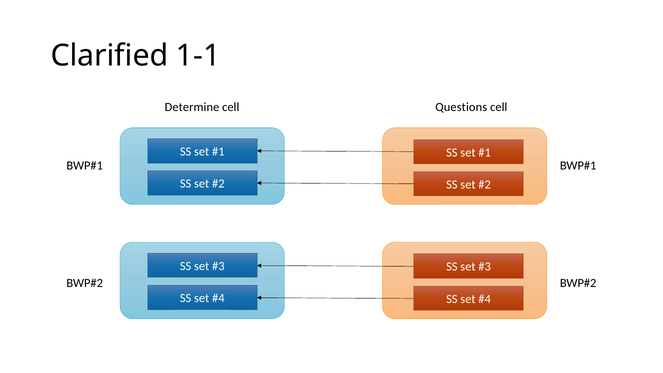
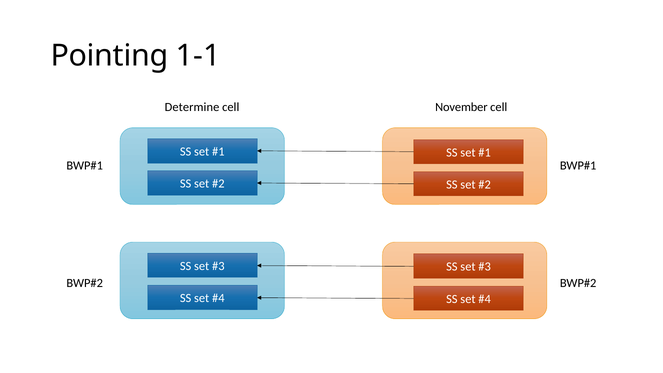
Clarified: Clarified -> Pointing (109, 56)
Questions: Questions -> November (461, 107)
